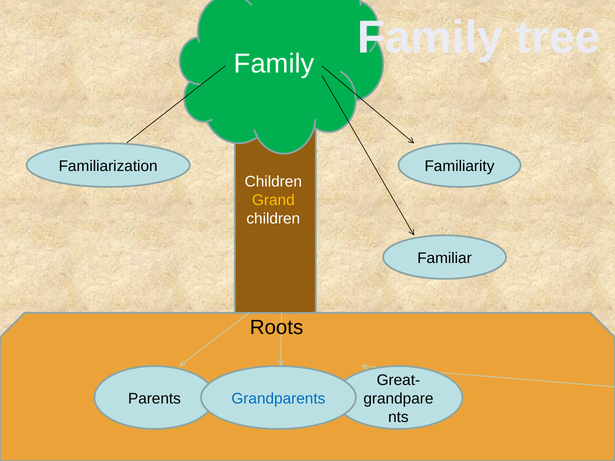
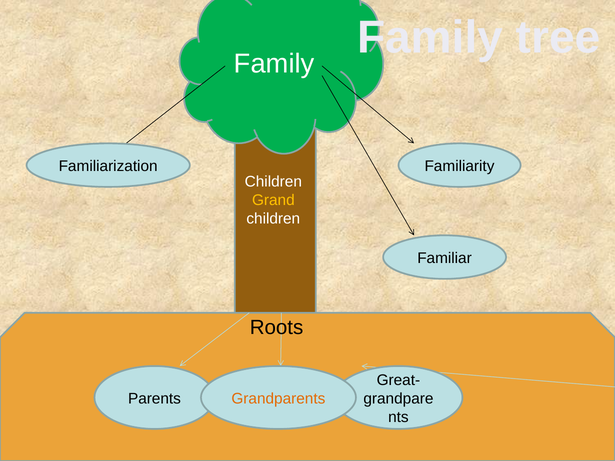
Grandparents colour: blue -> orange (278, 399)
